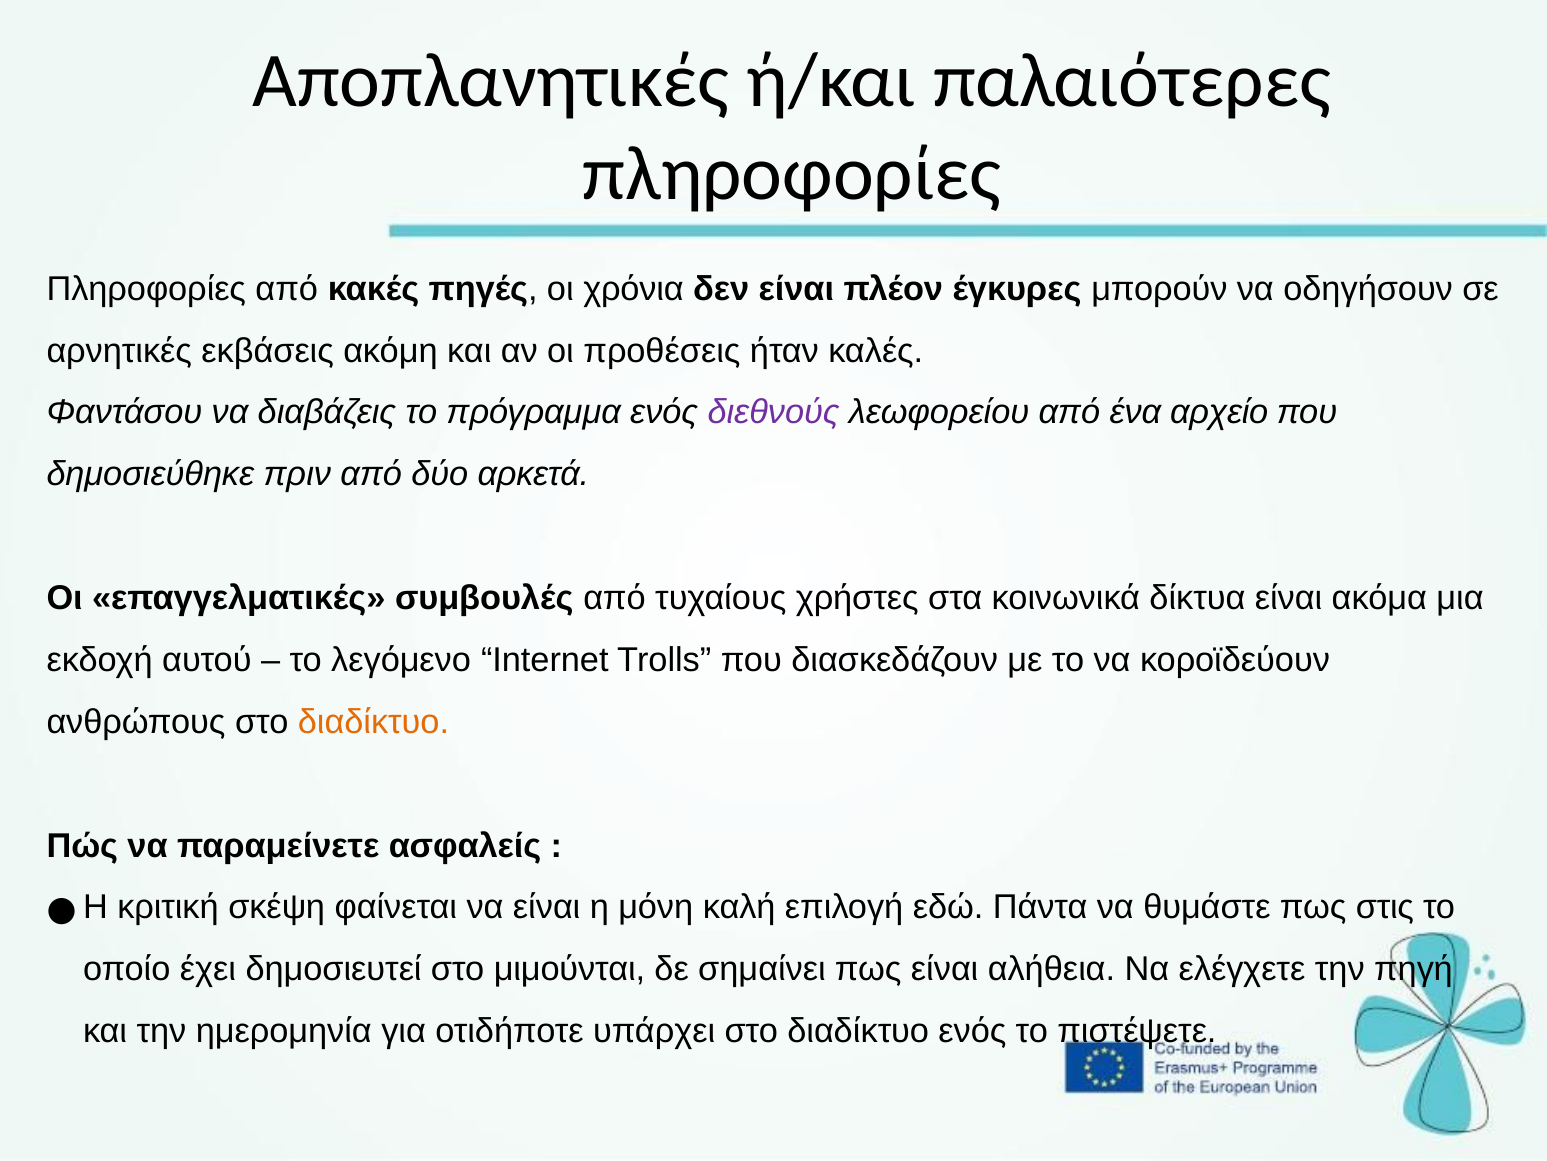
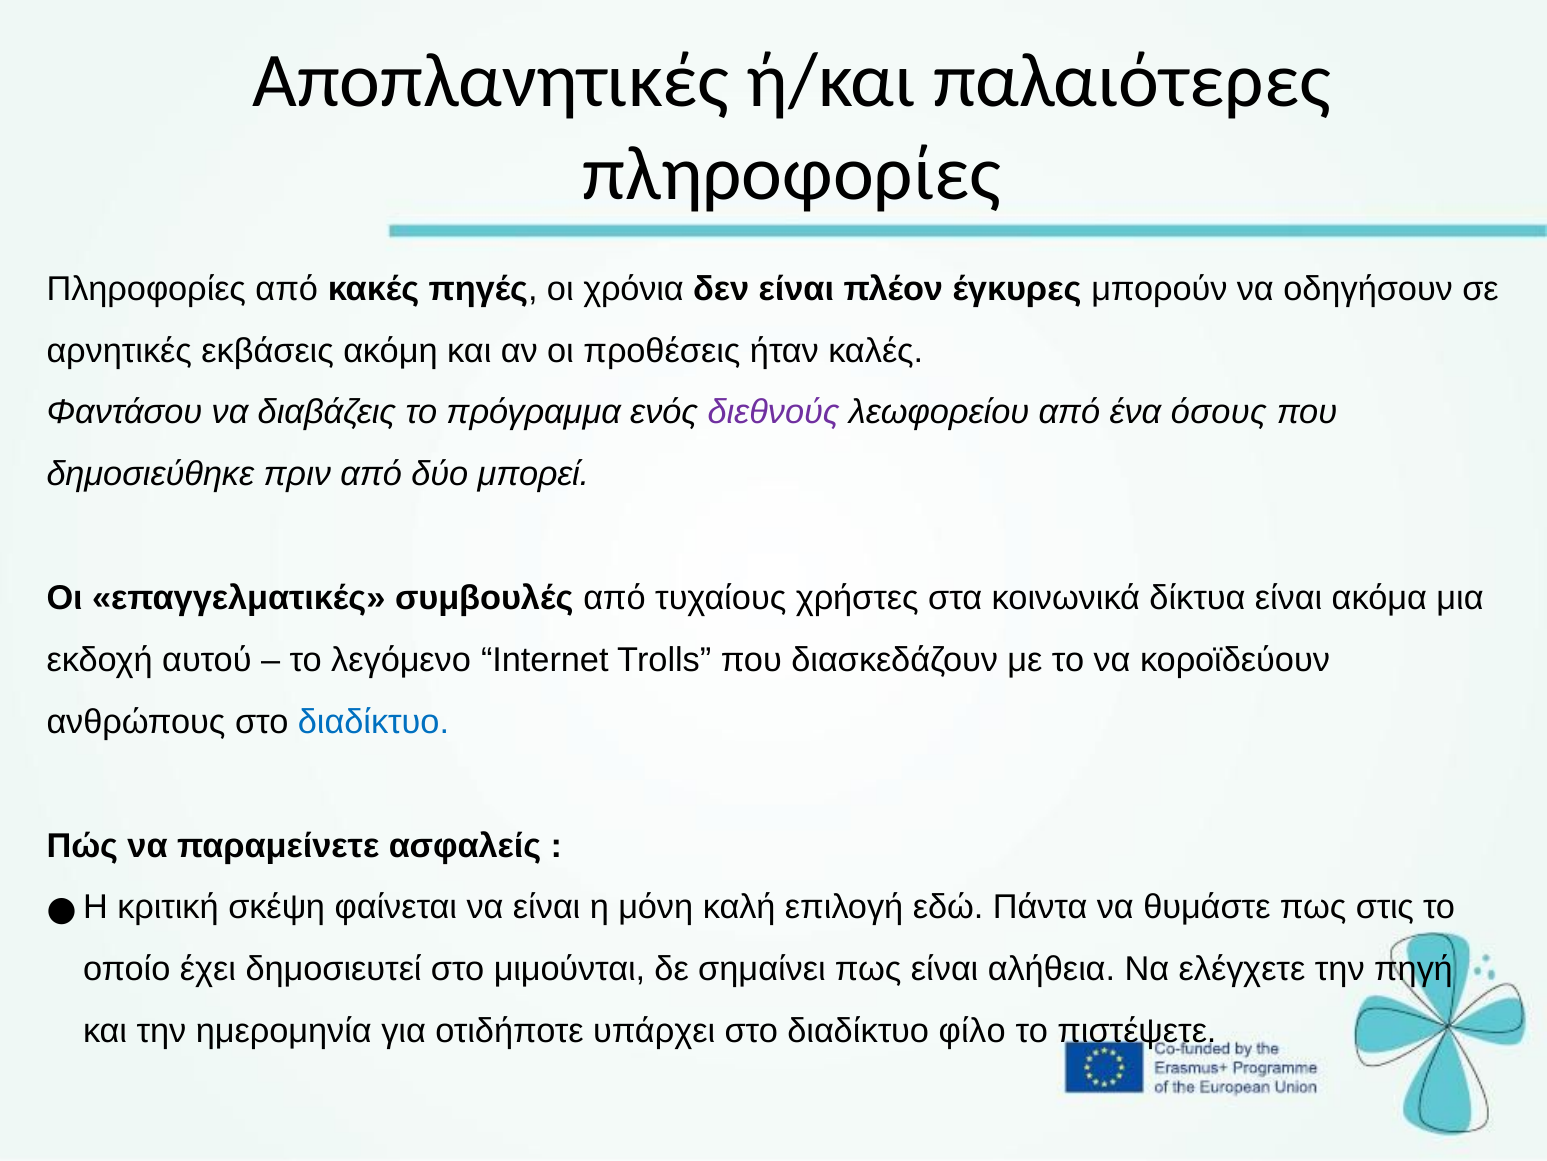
αρχείο: αρχείο -> όσους (1219, 412)
αρκετά: αρκετά -> μπορεί (533, 474)
διαδίκτυο colour: orange -> blue (373, 721)
διαδίκτυο ενός: ενός -> φίλο (972, 1031)
